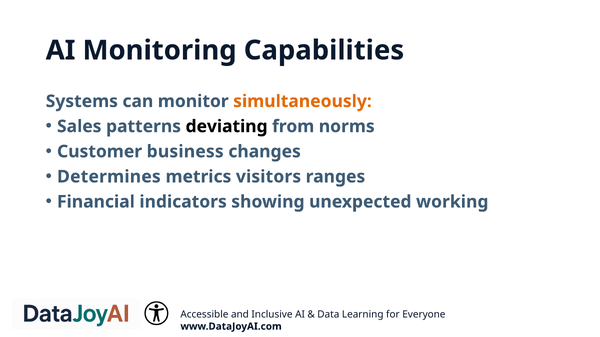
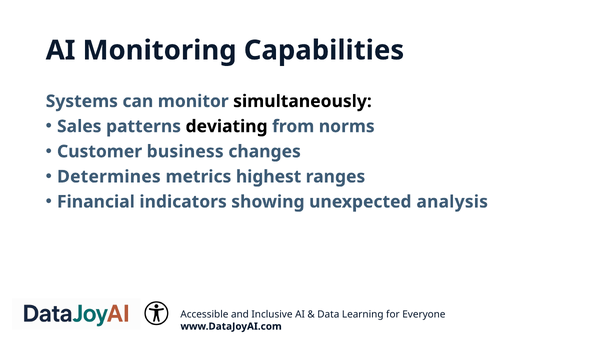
simultaneously colour: orange -> black (302, 101)
visitors: visitors -> highest (269, 177)
working: working -> analysis (452, 202)
